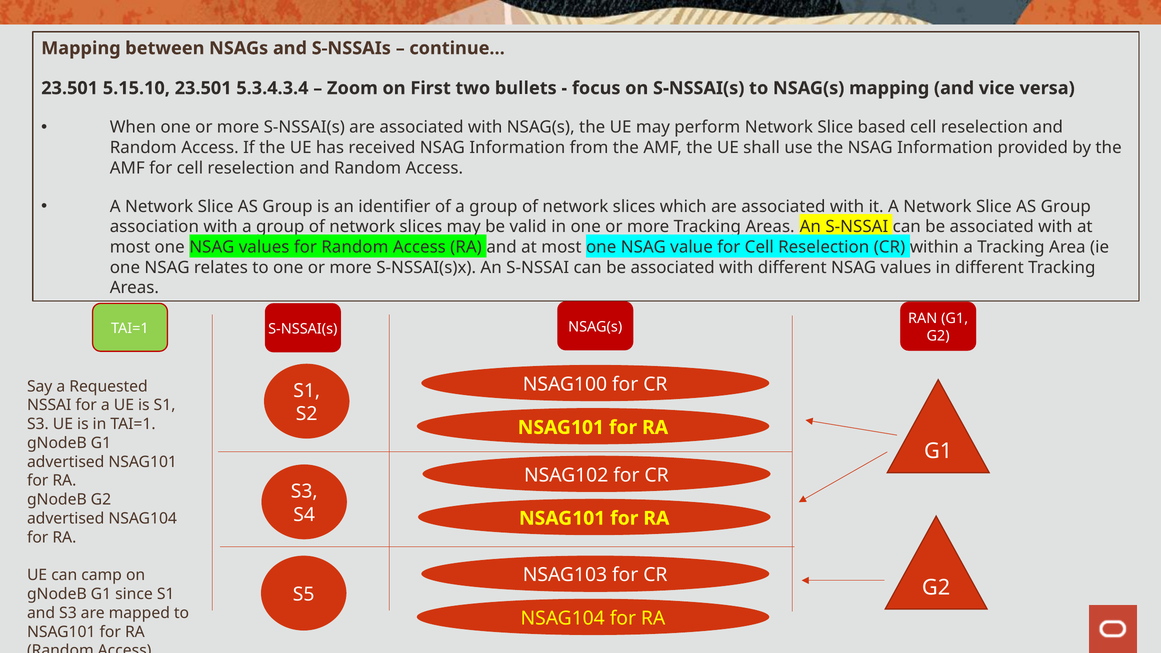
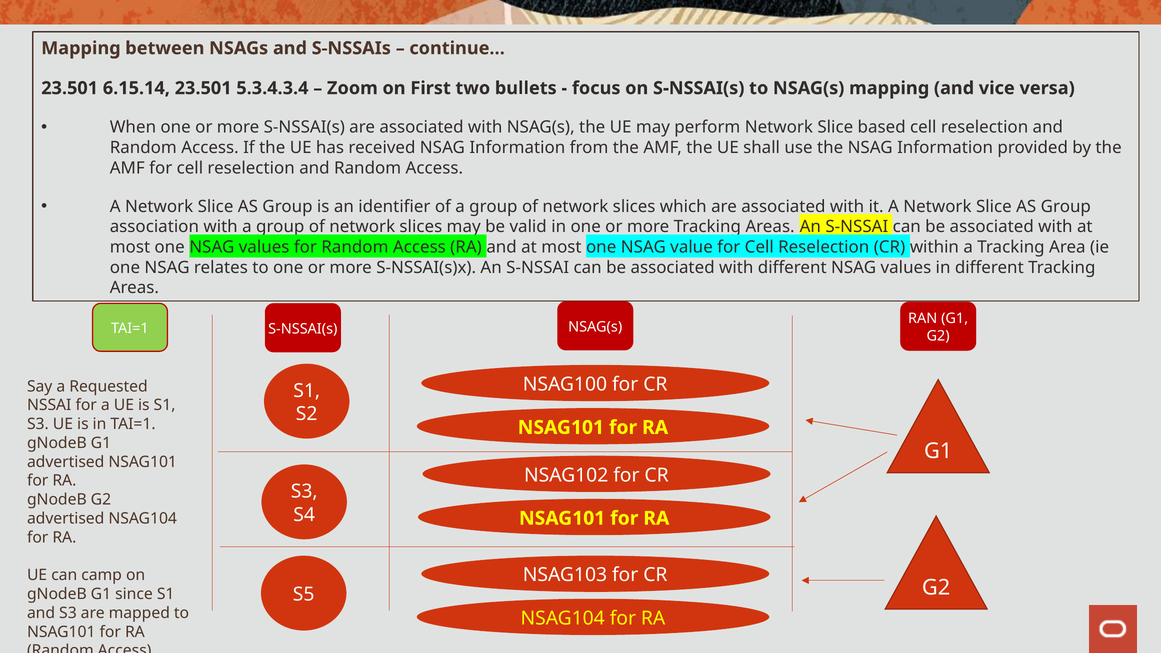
5.15.10: 5.15.10 -> 6.15.14 (136, 88)
